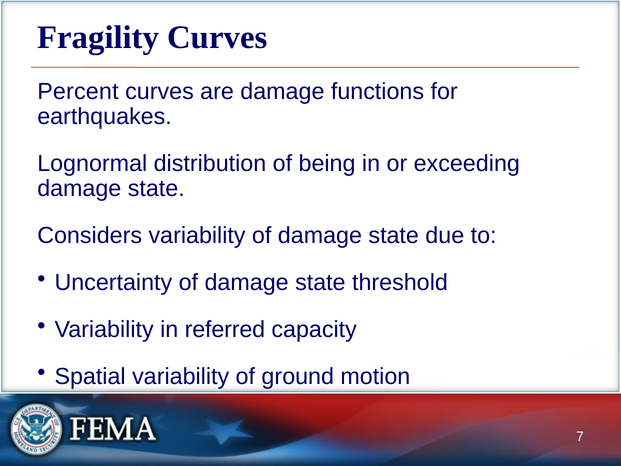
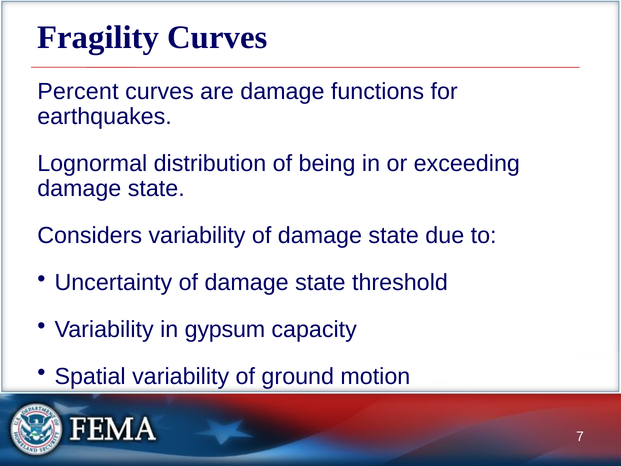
referred: referred -> gypsum (225, 329)
